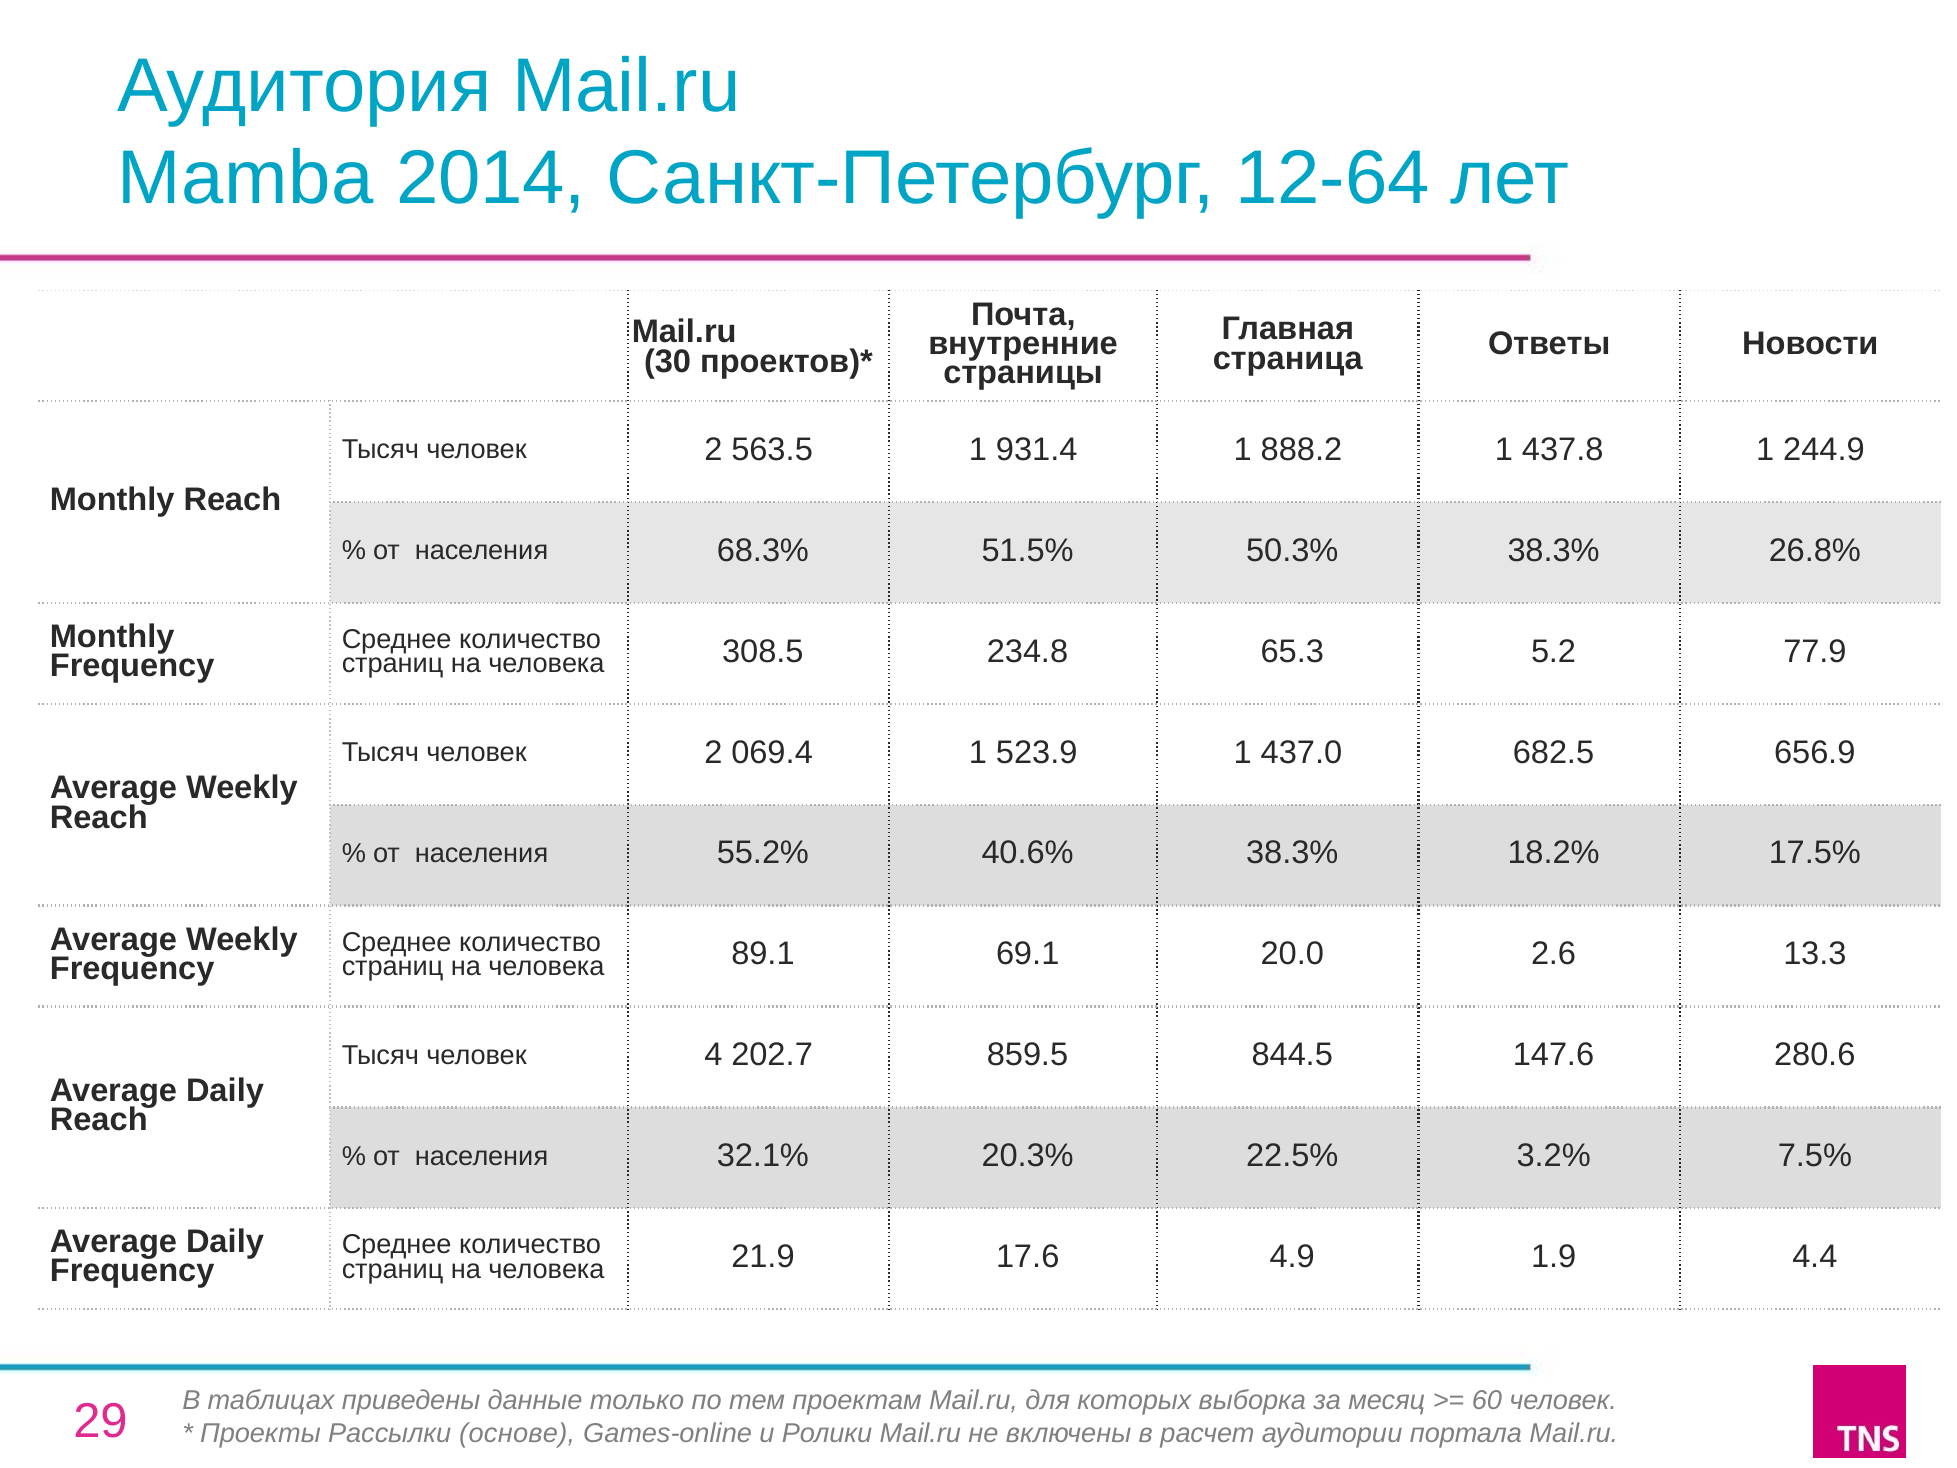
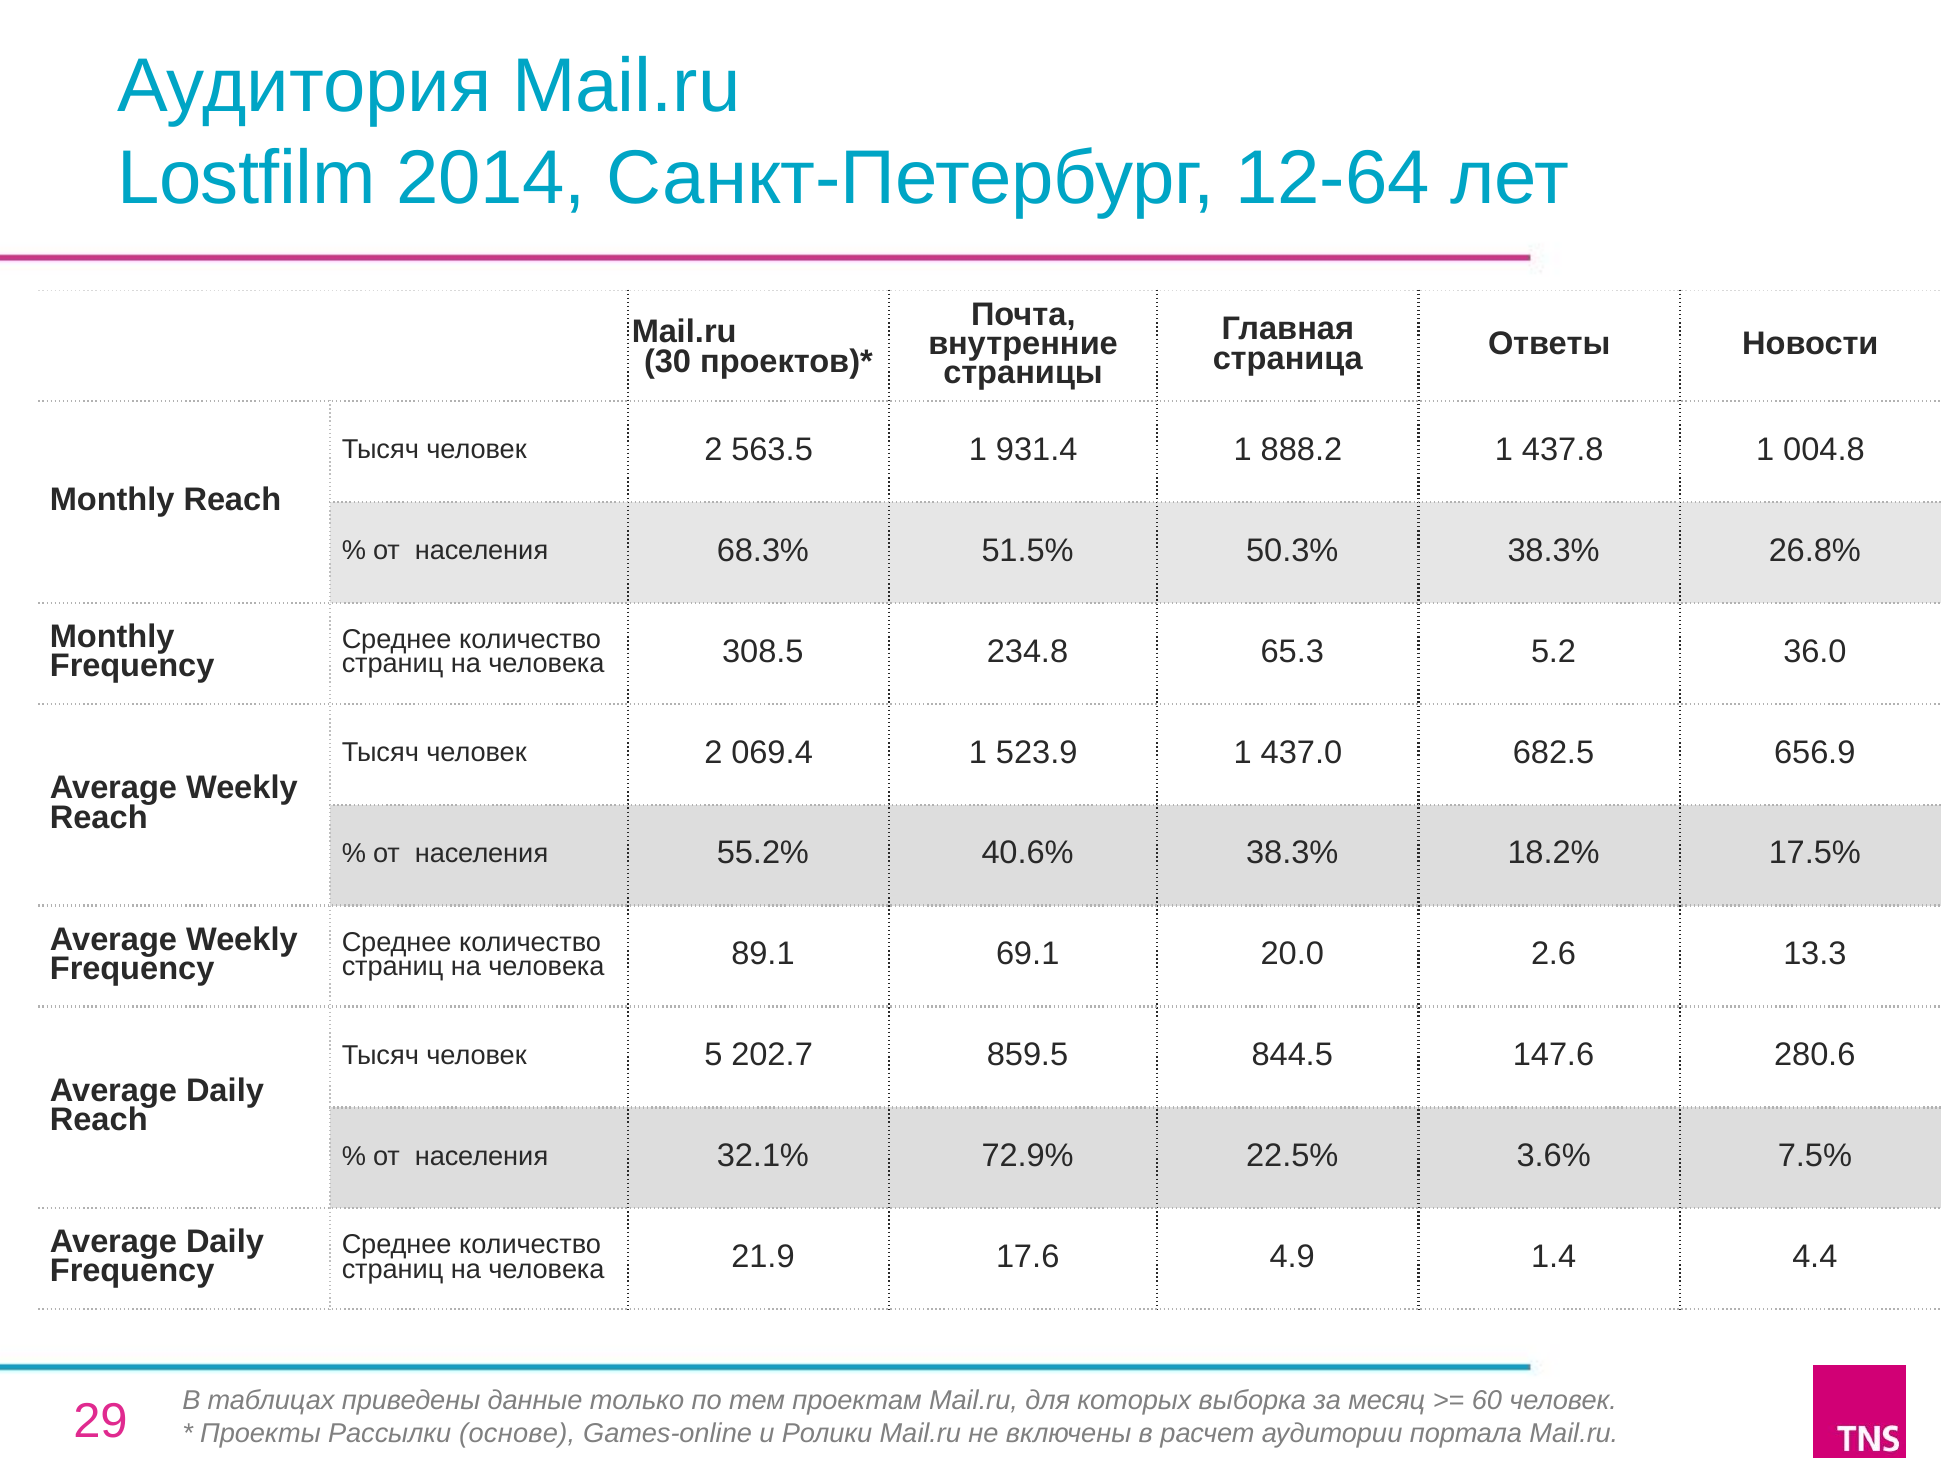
Mamba: Mamba -> Lostfilm (246, 178)
244.9: 244.9 -> 004.8 (1824, 450)
77.9: 77.9 -> 36.0 (1815, 651)
4: 4 -> 5 (713, 1055)
20.3%: 20.3% -> 72.9% (1028, 1156)
3.2%: 3.2% -> 3.6% (1554, 1156)
1.9: 1.9 -> 1.4 (1554, 1256)
